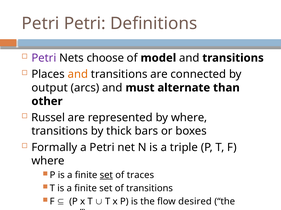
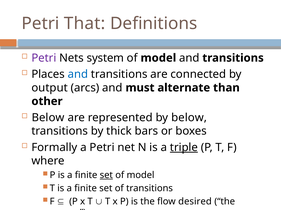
Petri Petri: Petri -> That (85, 23)
choose: choose -> system (105, 58)
and colour: orange -> blue (78, 74)
Russel: Russel -> Below (48, 118)
by where: where -> below (189, 118)
triple underline: none -> present (184, 148)
traces: traces -> model (141, 176)
